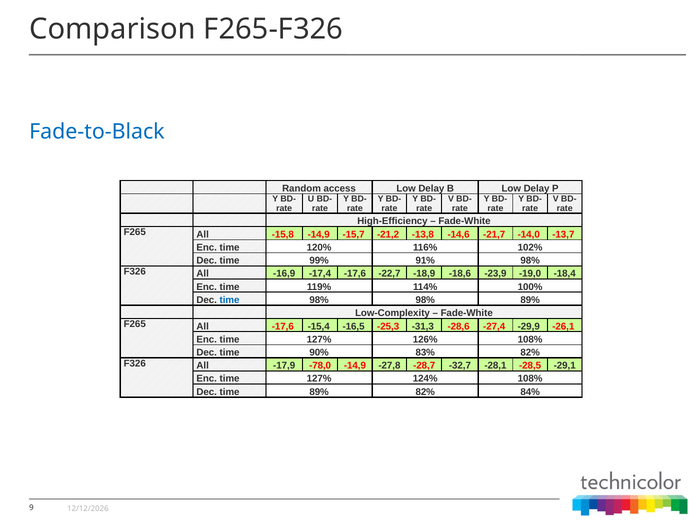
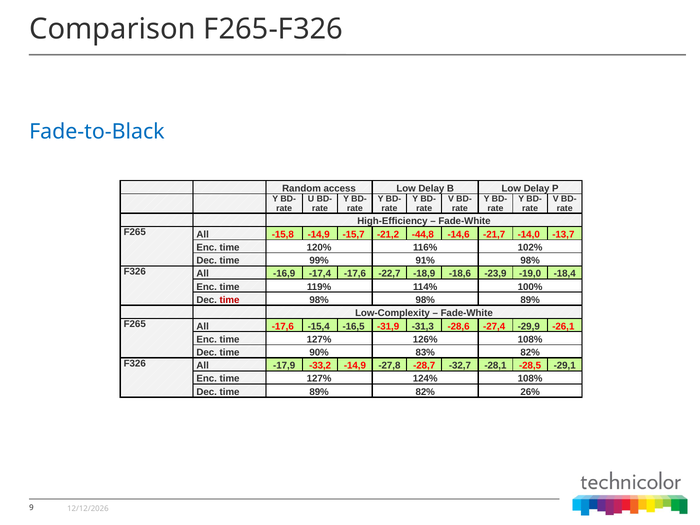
-13,8: -13,8 -> -44,8 (423, 234)
time colour: blue -> red (230, 300)
-25,3: -25,3 -> -31,9 (388, 326)
-78,0: -78,0 -> -33,2 (320, 366)
84%: 84% -> 26% (530, 392)
